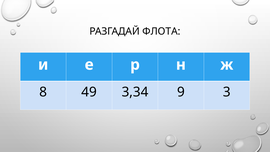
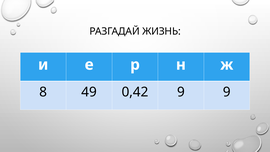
ФЛОТА: ФЛОТА -> ЖИЗНЬ (161, 31)
3,34: 3,34 -> 0,42 (135, 92)
9 3: 3 -> 9 (227, 92)
